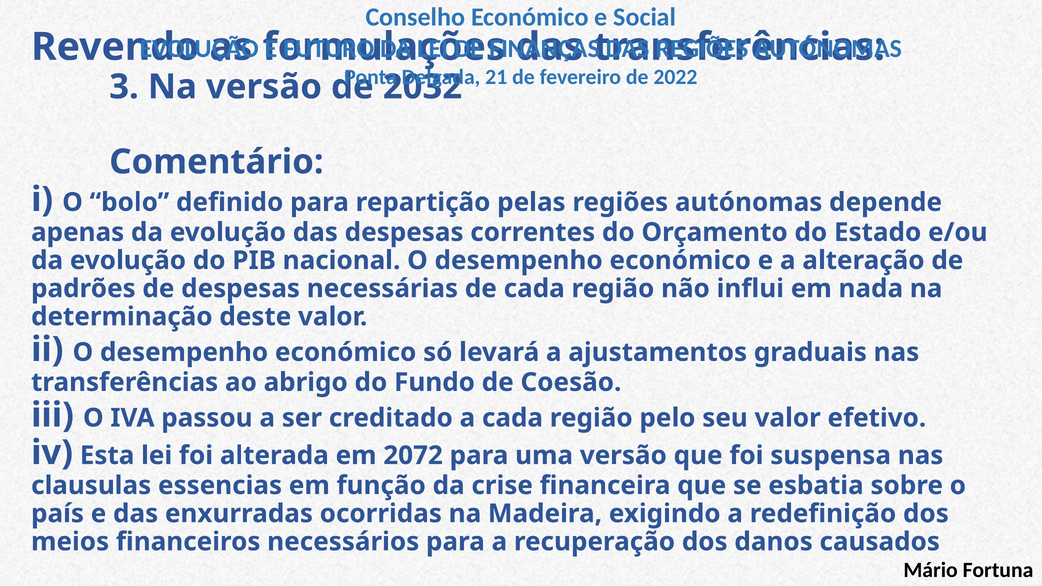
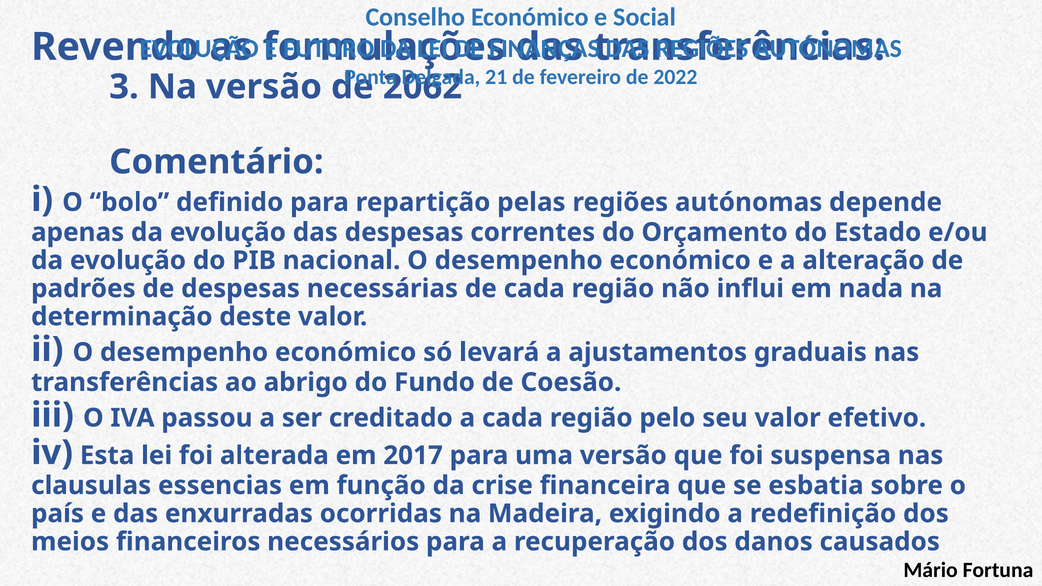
2032: 2032 -> 2062 (422, 87)
2072: 2072 -> 2017 (413, 456)
